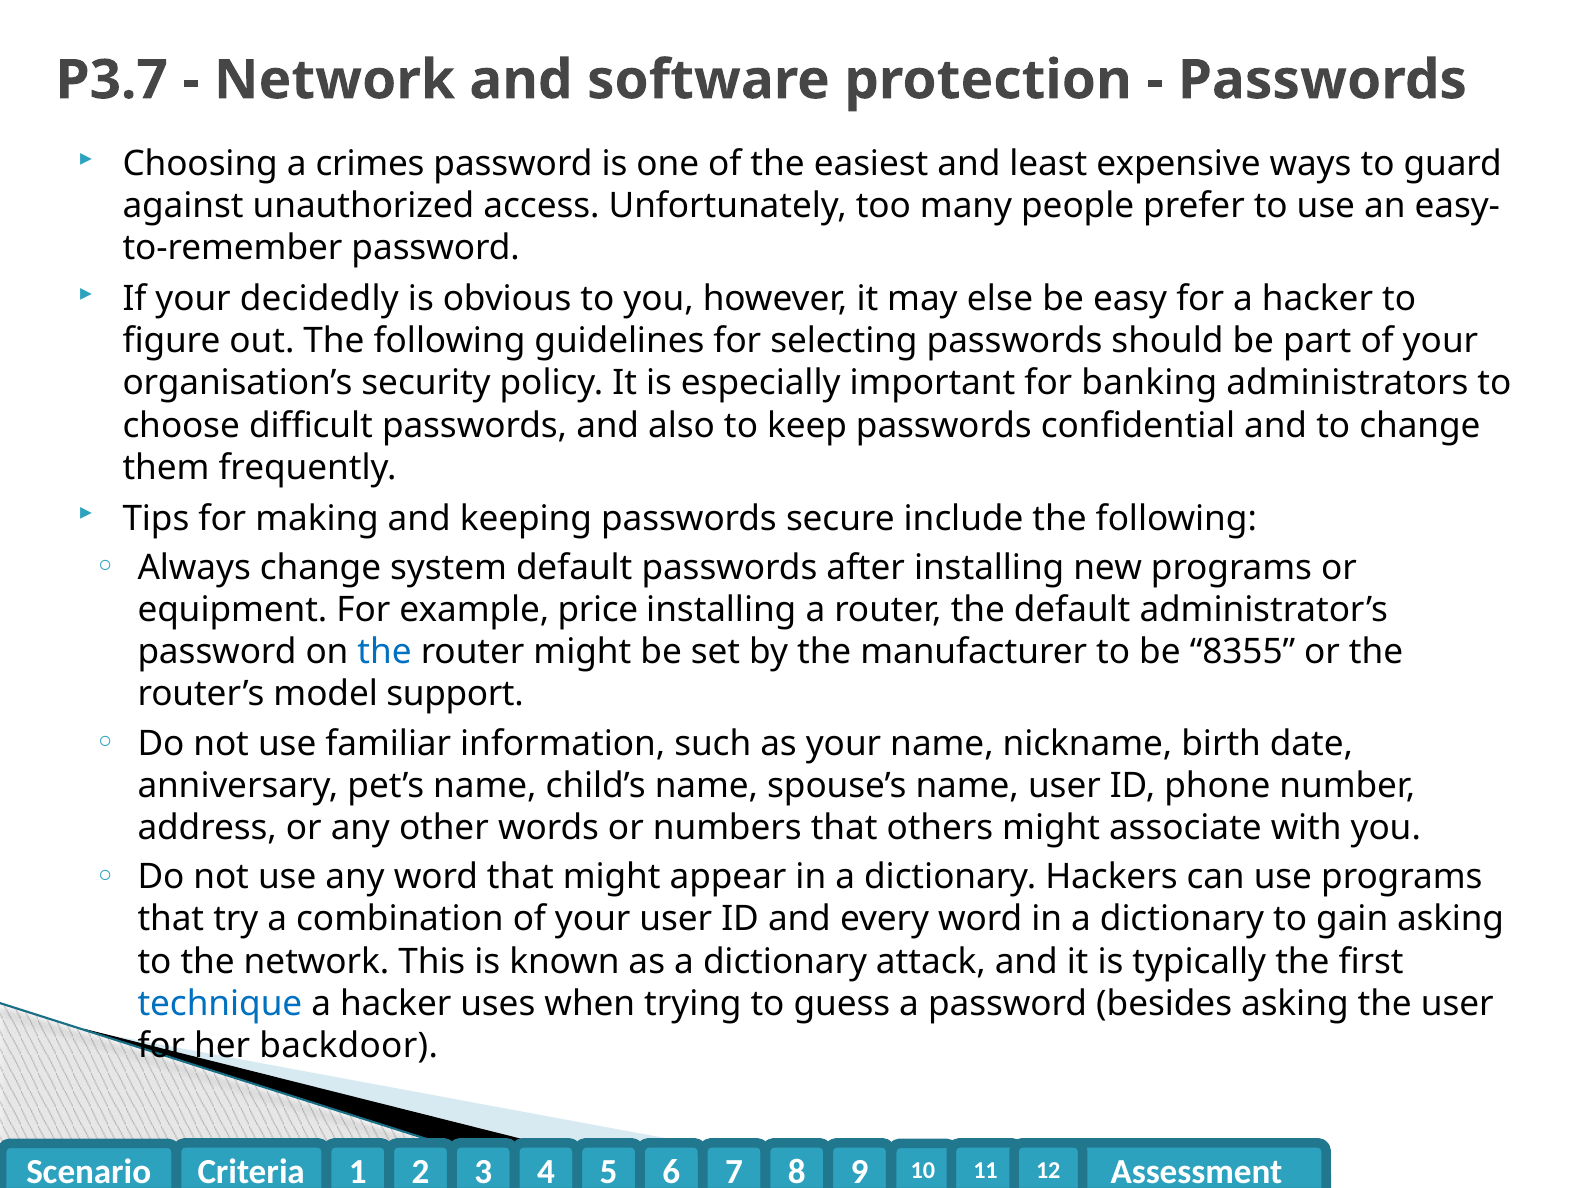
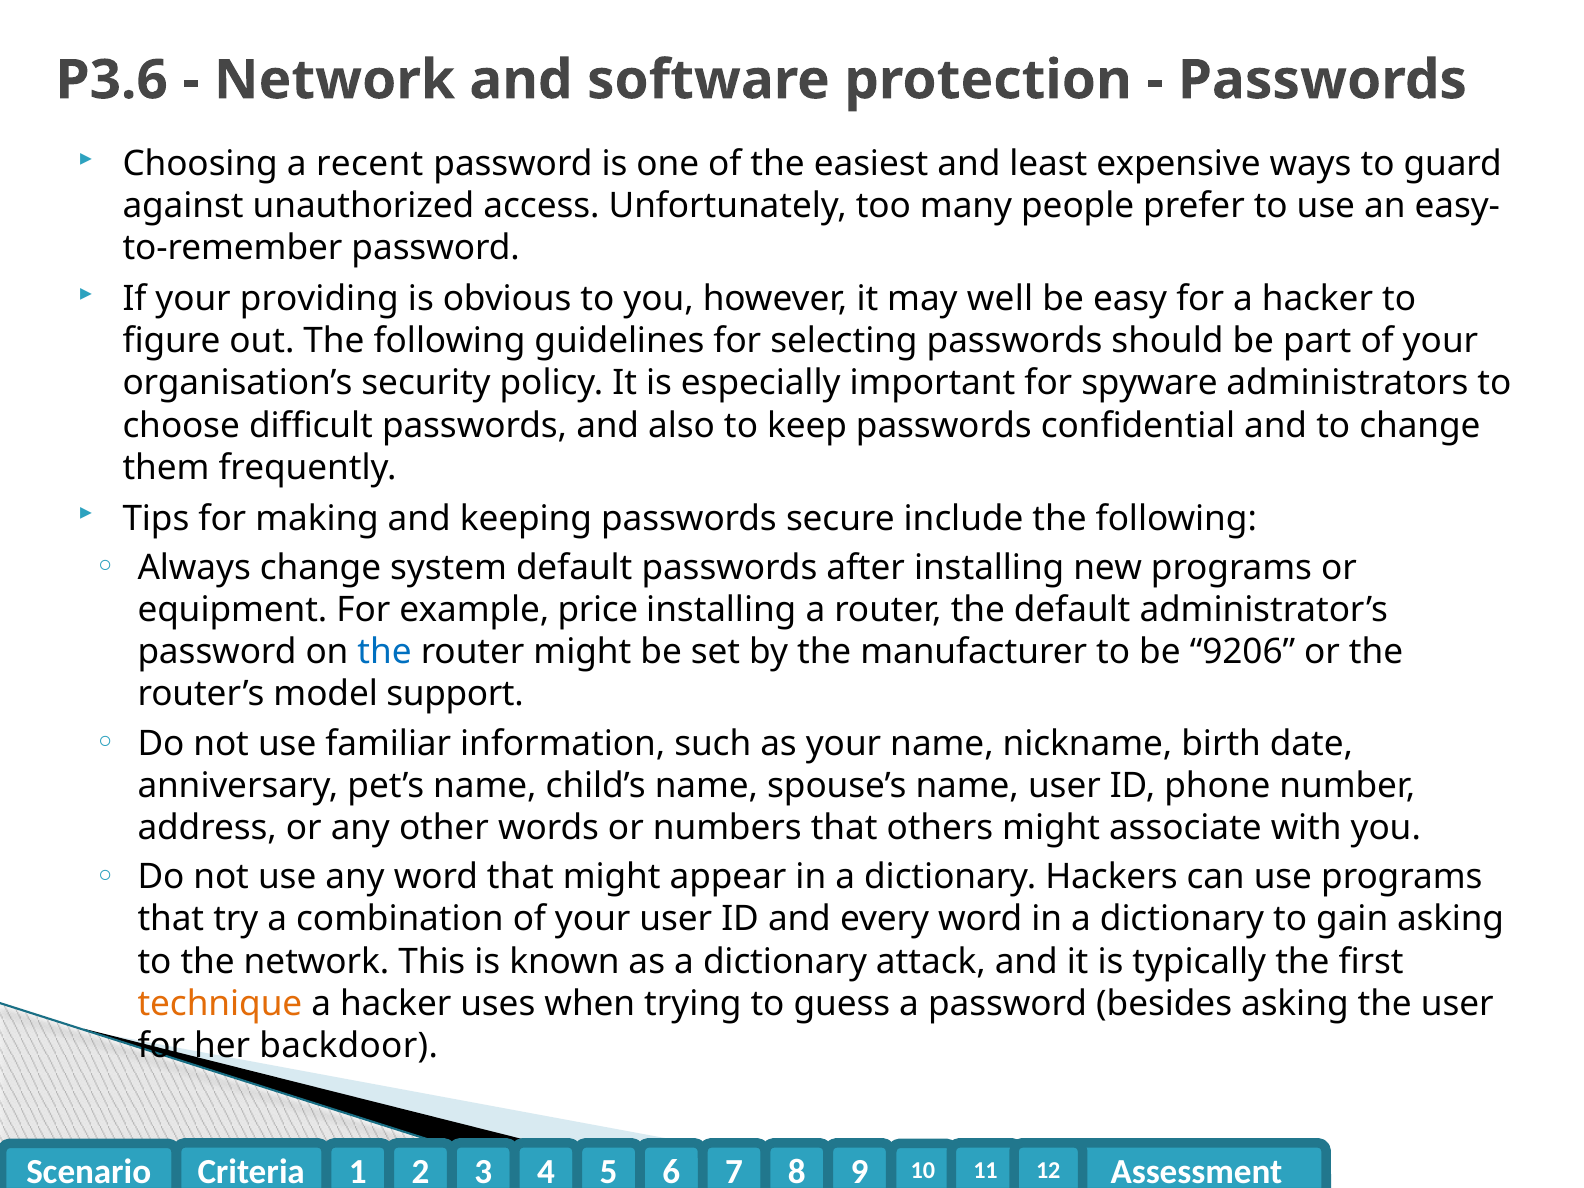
P3.7: P3.7 -> P3.6 (112, 80)
crimes: crimes -> recent (370, 164)
decidedly: decidedly -> providing (319, 299)
else: else -> well (1000, 299)
banking: banking -> spyware (1150, 383)
8355: 8355 -> 9206 (1242, 652)
technique colour: blue -> orange (220, 1004)
